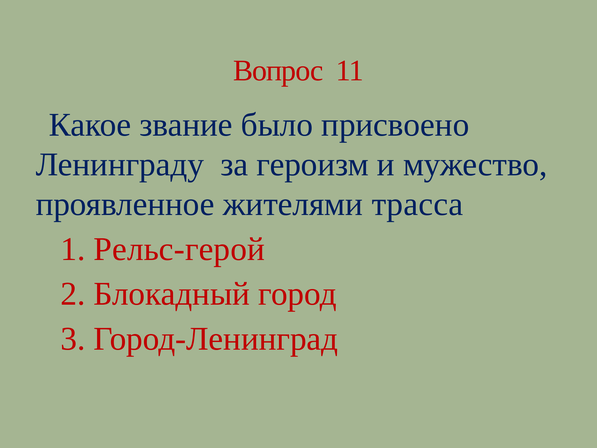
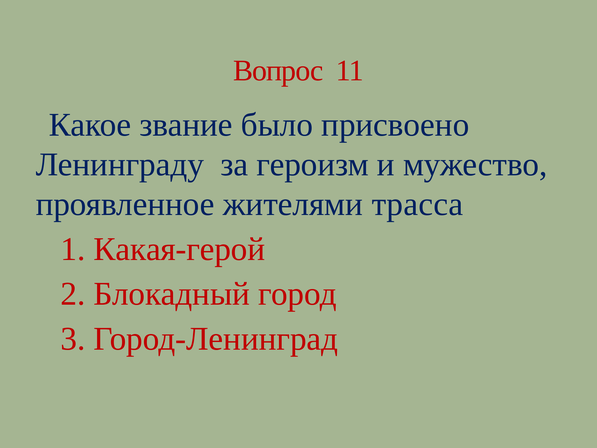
Рельс-герой: Рельс-герой -> Какая-герой (179, 249)
